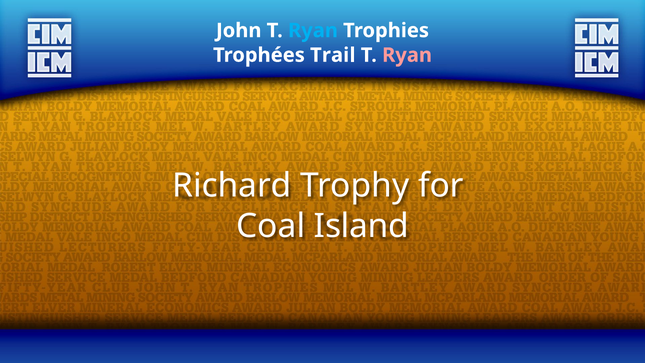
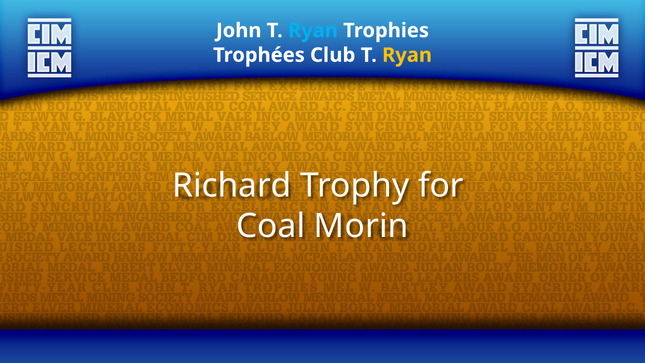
Trail: Trail -> Club (333, 55)
Ryan colour: pink -> yellow (407, 55)
Island: Island -> Morin (361, 226)
